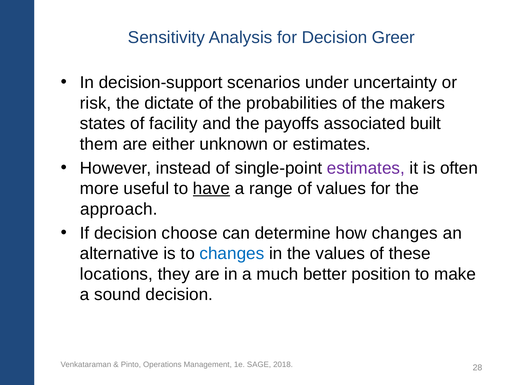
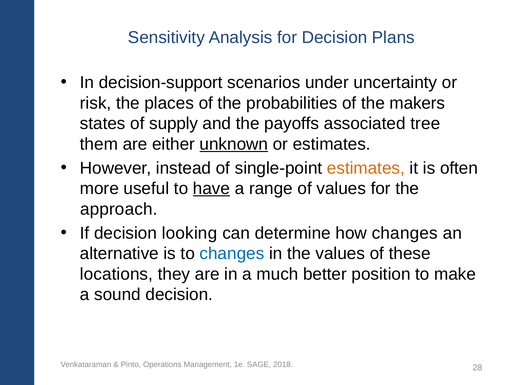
Greer: Greer -> Plans (393, 38)
dictate: dictate -> places (169, 103)
facility: facility -> supply (174, 123)
built: built -> tree (425, 123)
unknown underline: none -> present (234, 144)
estimates colour: purple -> orange (366, 168)
choose: choose -> looking (190, 233)
